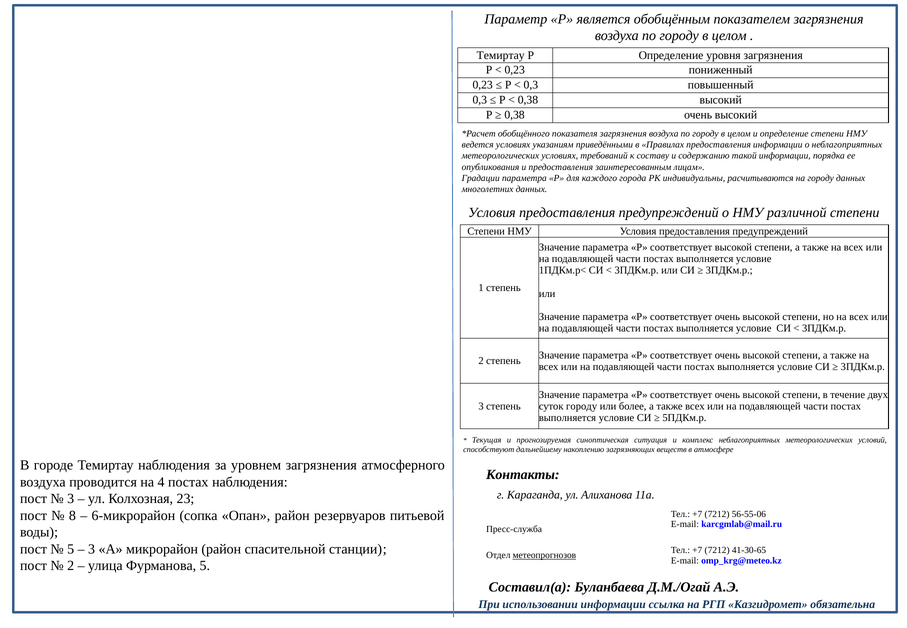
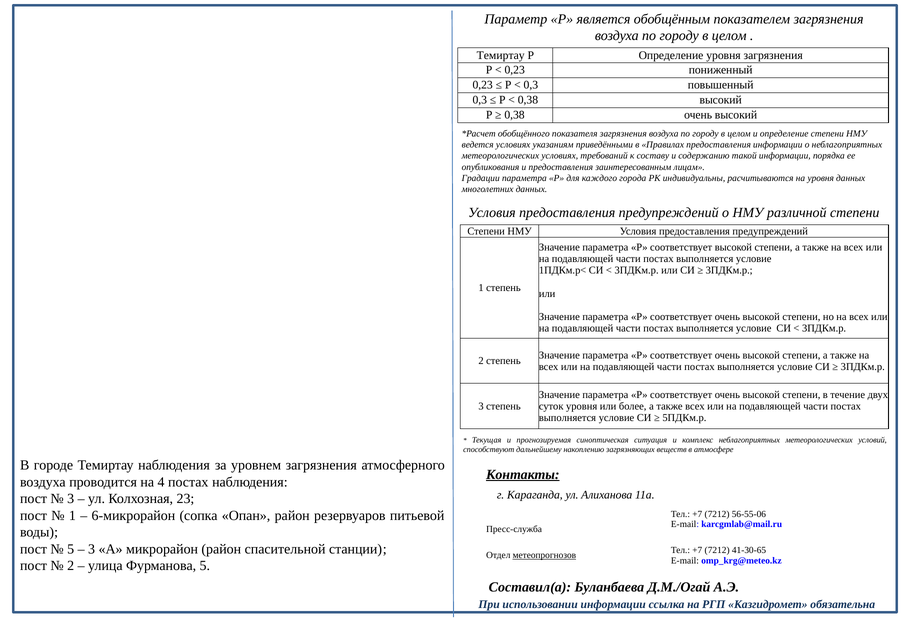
на городу: городу -> уровня (821, 178)
суток городу: городу -> уровня (582, 406)
Контакты underline: none -> present (523, 474)
8: 8 -> 1 (72, 515)
